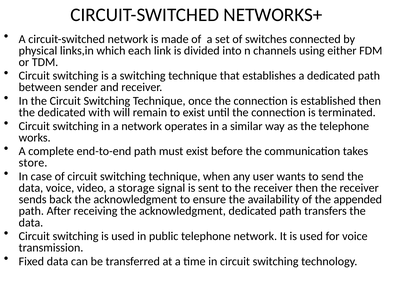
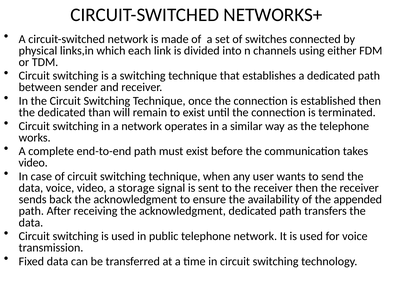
with: with -> than (99, 112)
store: store -> video (33, 163)
